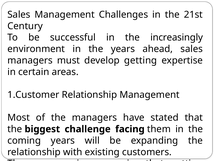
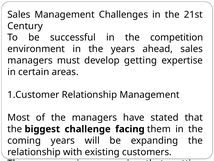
increasingly: increasingly -> competition (177, 37)
